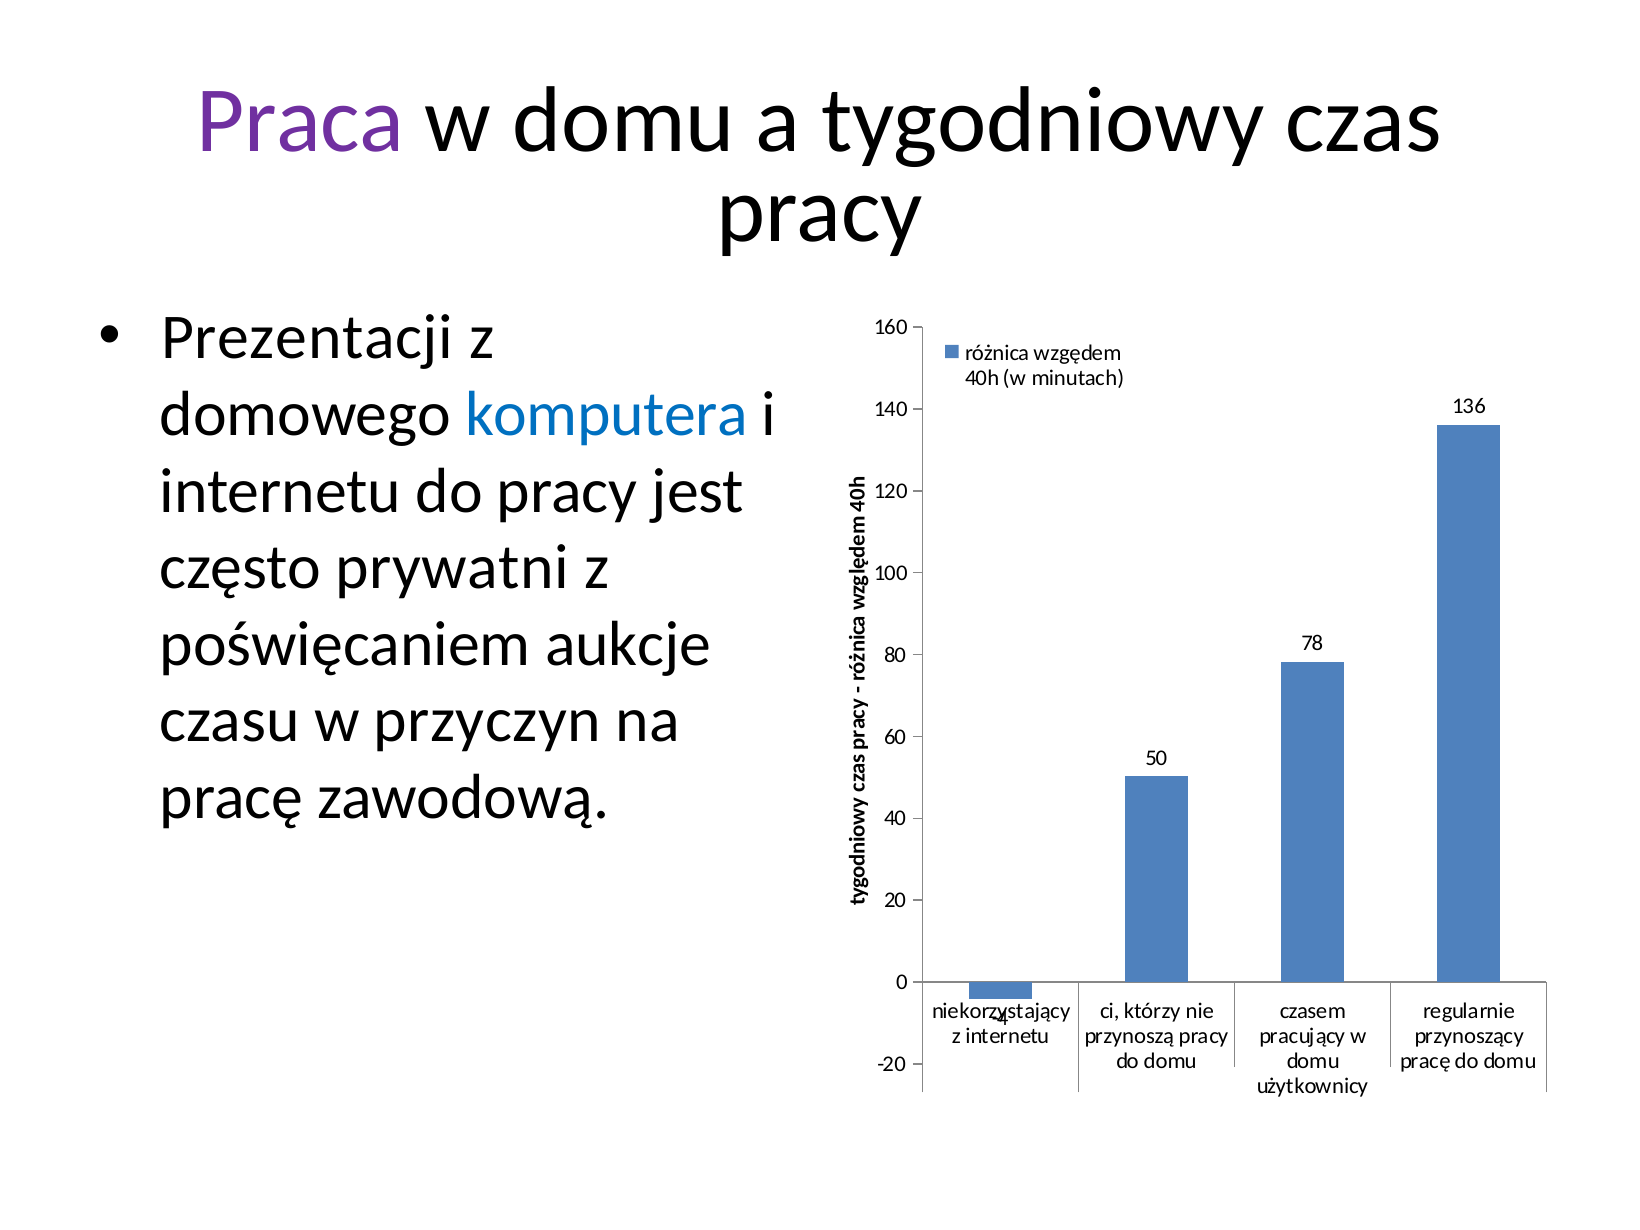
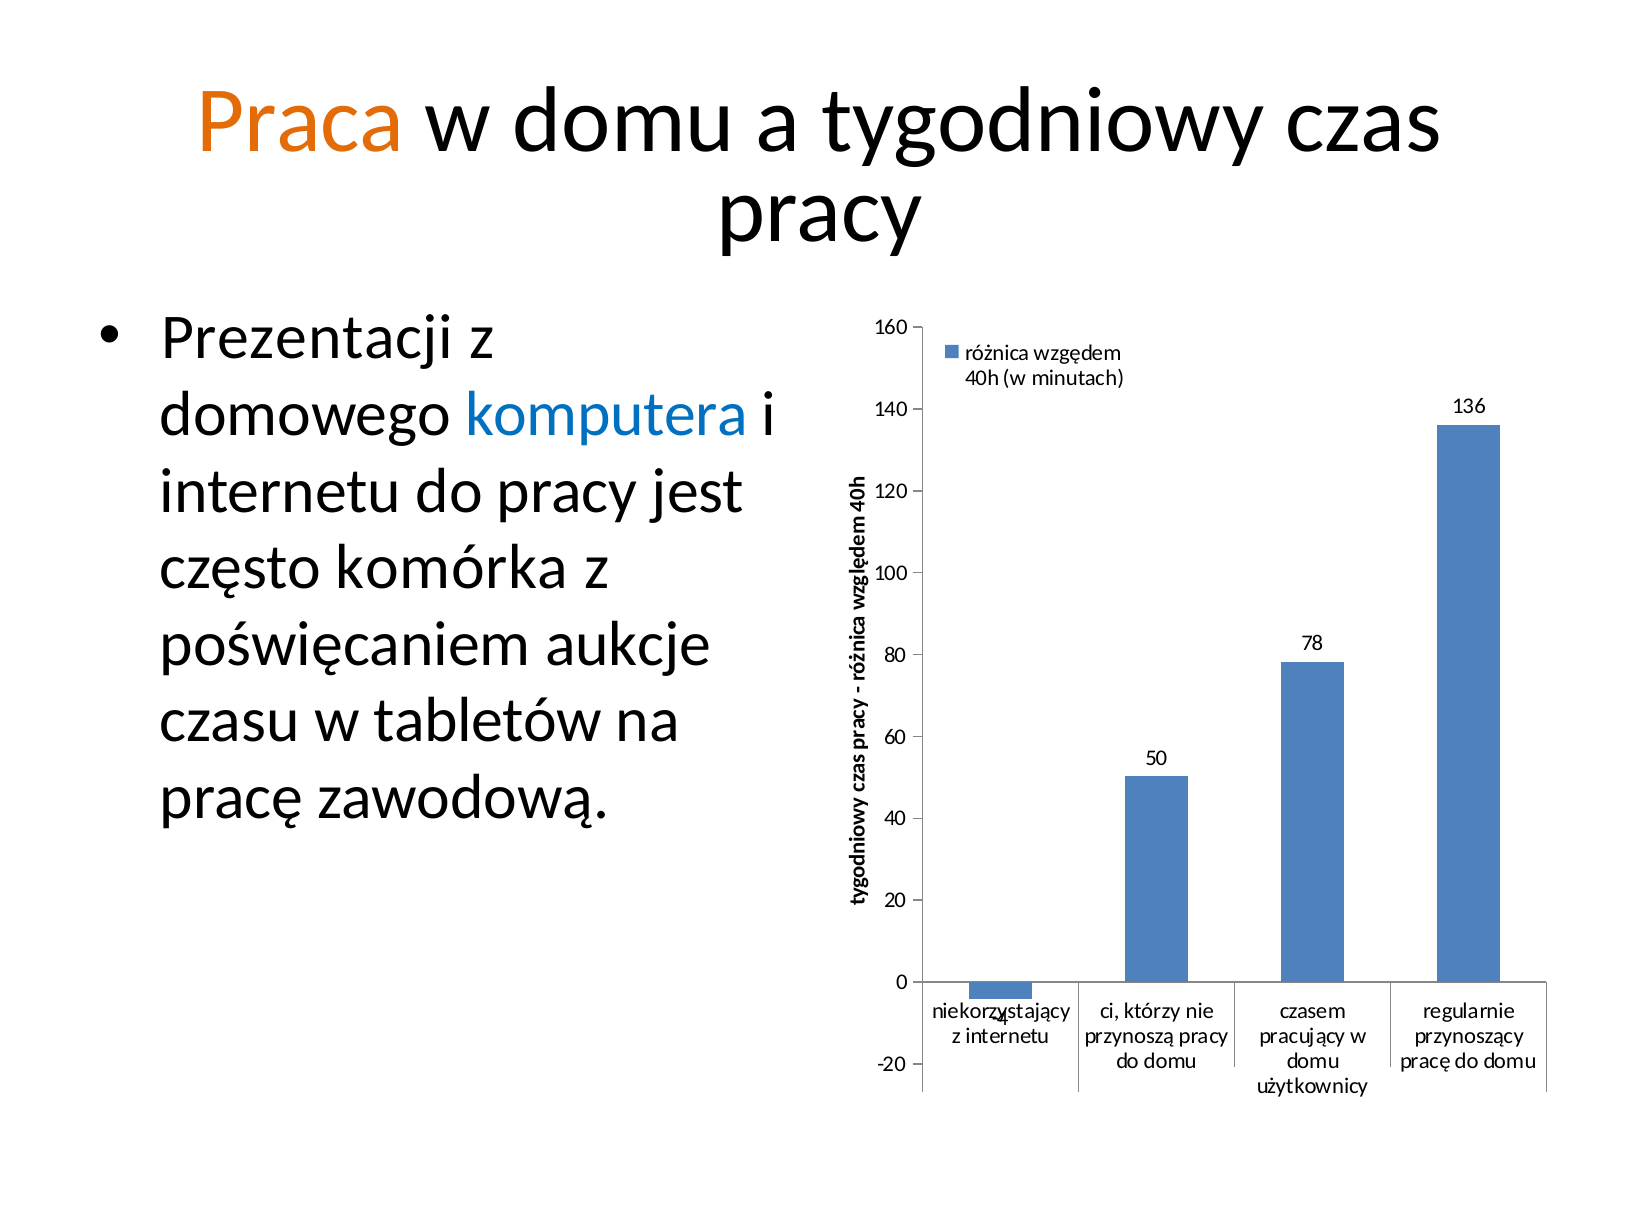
Praca colour: purple -> orange (301, 121)
prywatni: prywatni -> komórka (452, 568)
przyczyn: przyczyn -> tabletów (488, 721)
